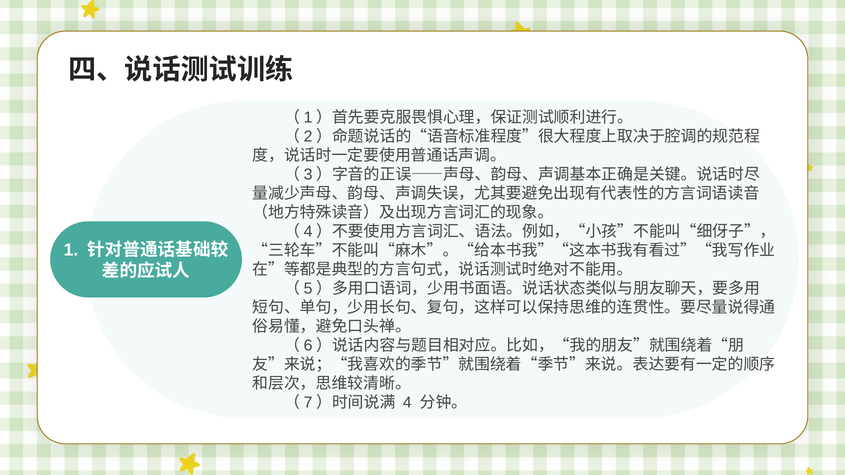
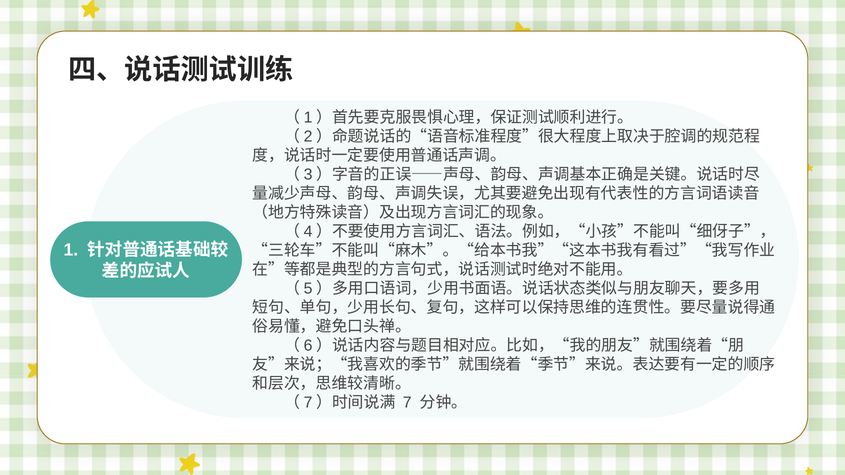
4: 4 -> 7 (407, 403)
